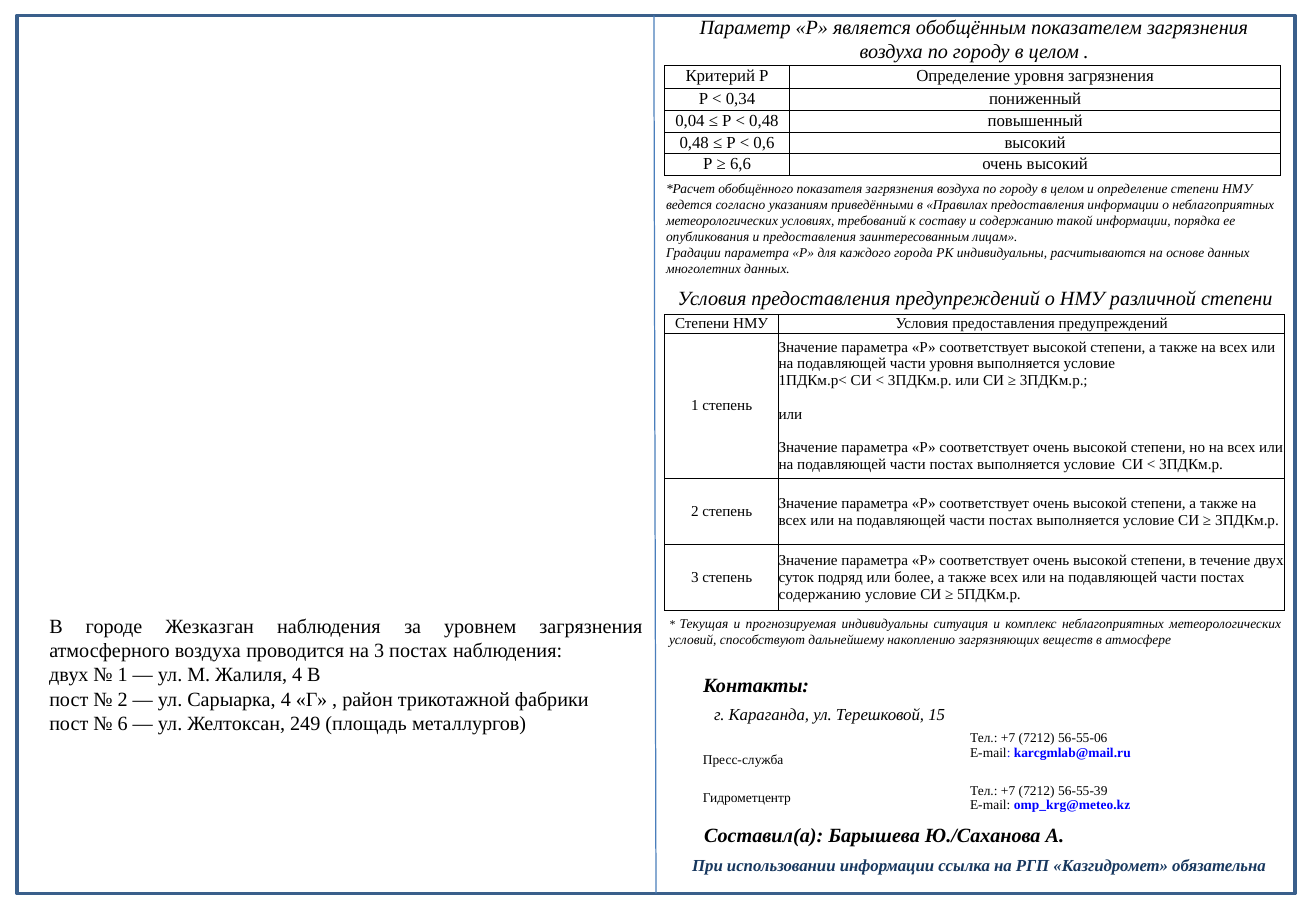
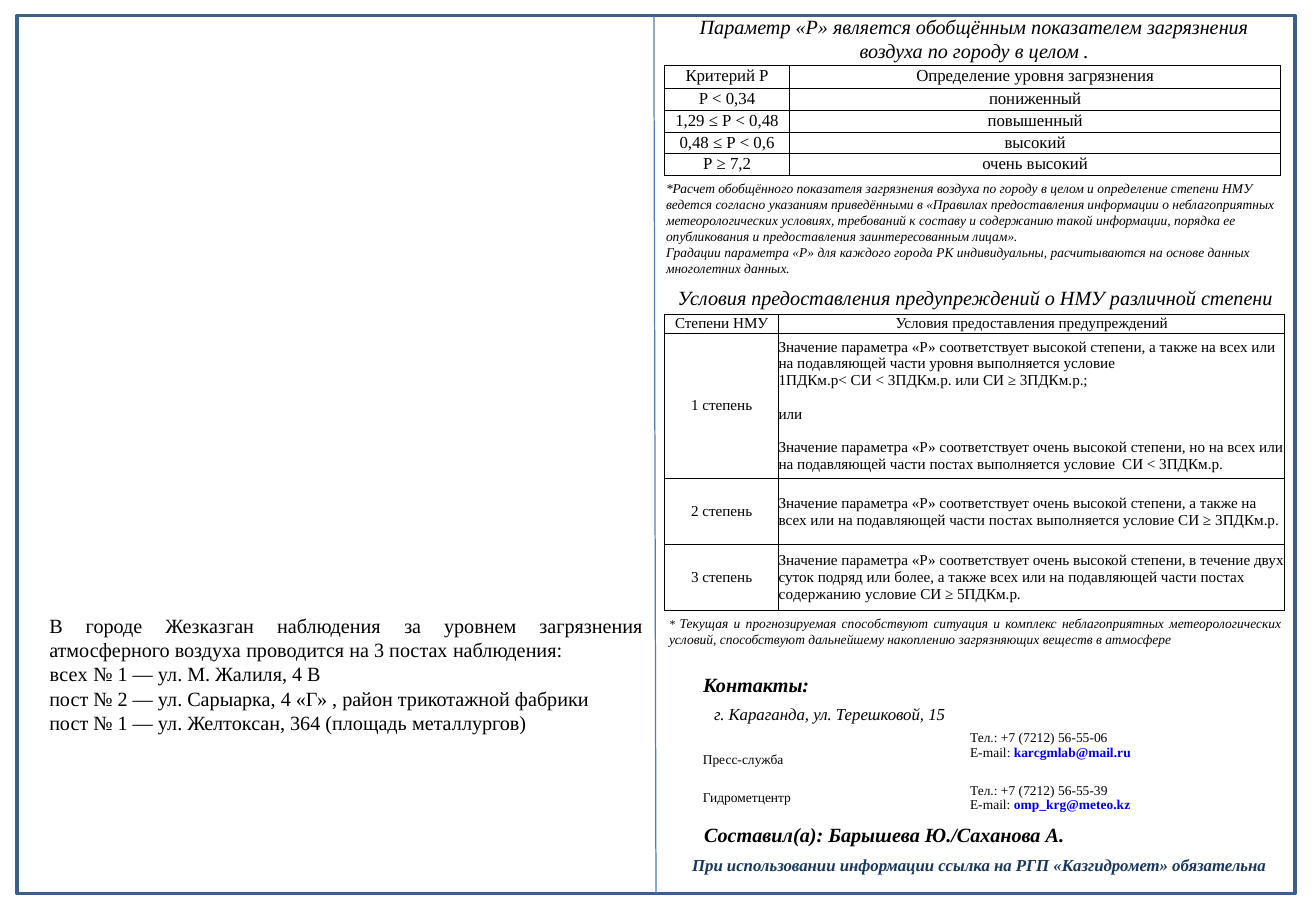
0,04: 0,04 -> 1,29 (690, 121)
6,6: 6,6 -> 7,2 (741, 164)
прогнозируемая индивидуальны: индивидуальны -> способствуют (885, 623)
двух: двух -> всех (69, 675)
6: 6 -> 1 (123, 723)
249: 249 -> 364 (305, 723)
